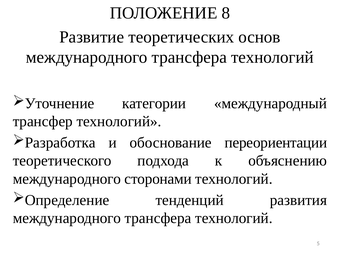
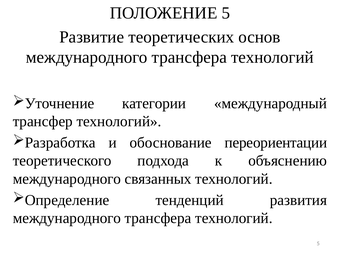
ПОЛОЖЕНИЕ 8: 8 -> 5 (226, 13)
сторонами: сторонами -> связанных (158, 179)
